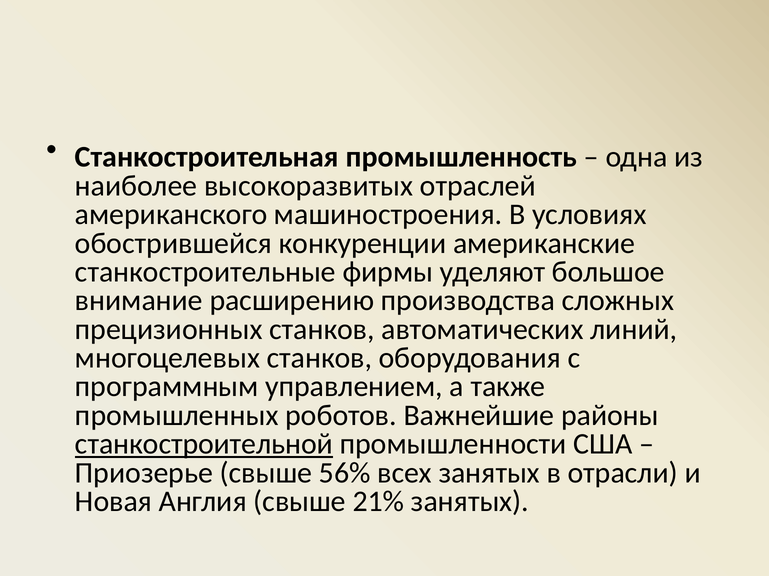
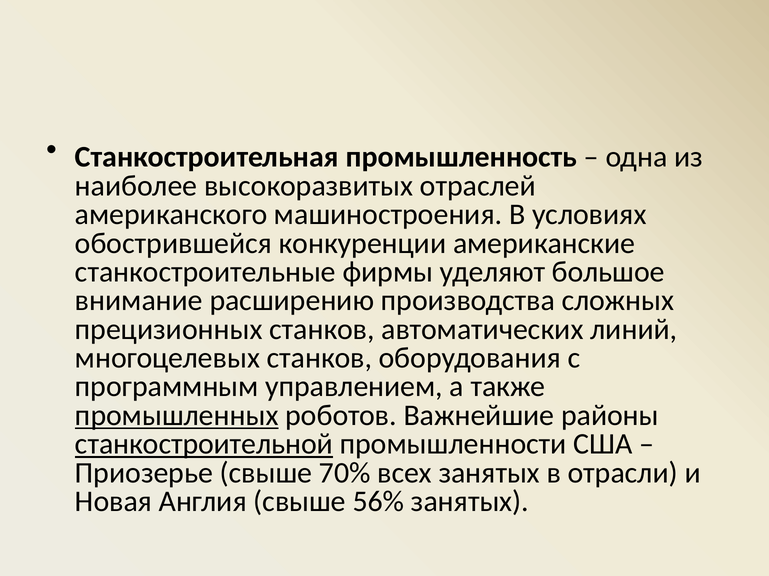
промышленных underline: none -> present (177, 416)
56%: 56% -> 70% (345, 473)
21%: 21% -> 56% (378, 502)
